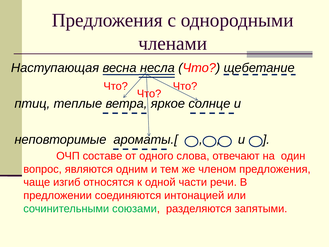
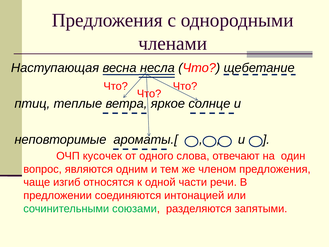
составе: составе -> кусочек (102, 156)
